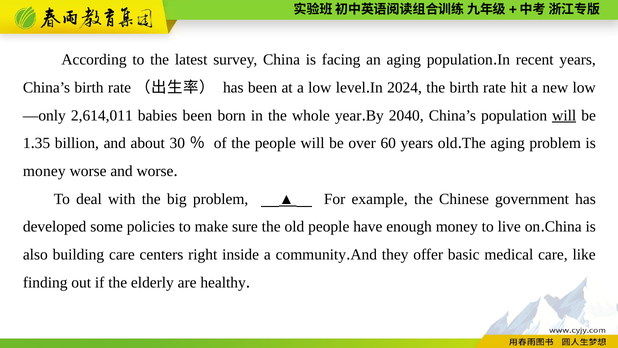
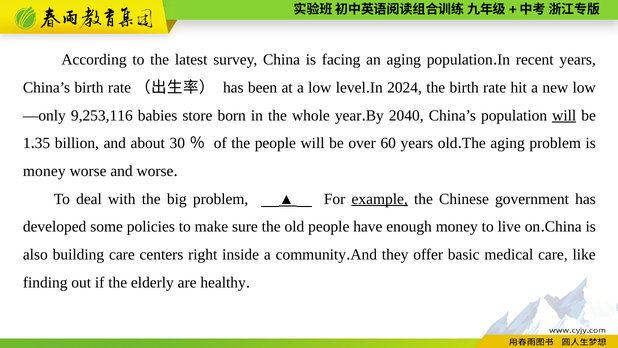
2,614,011: 2,614,011 -> 9,253,116 (102, 115)
babies been: been -> store (197, 115)
example underline: none -> present (380, 199)
